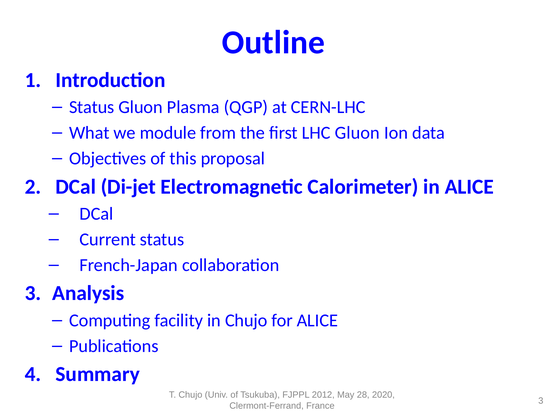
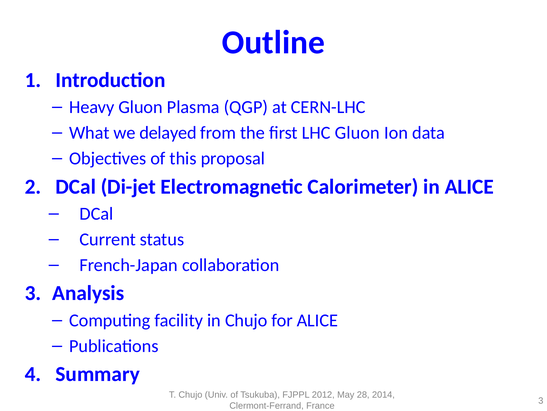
Status: Status -> Heavy (92, 107)
module: module -> delayed (168, 133)
2020: 2020 -> 2014 (383, 394)
